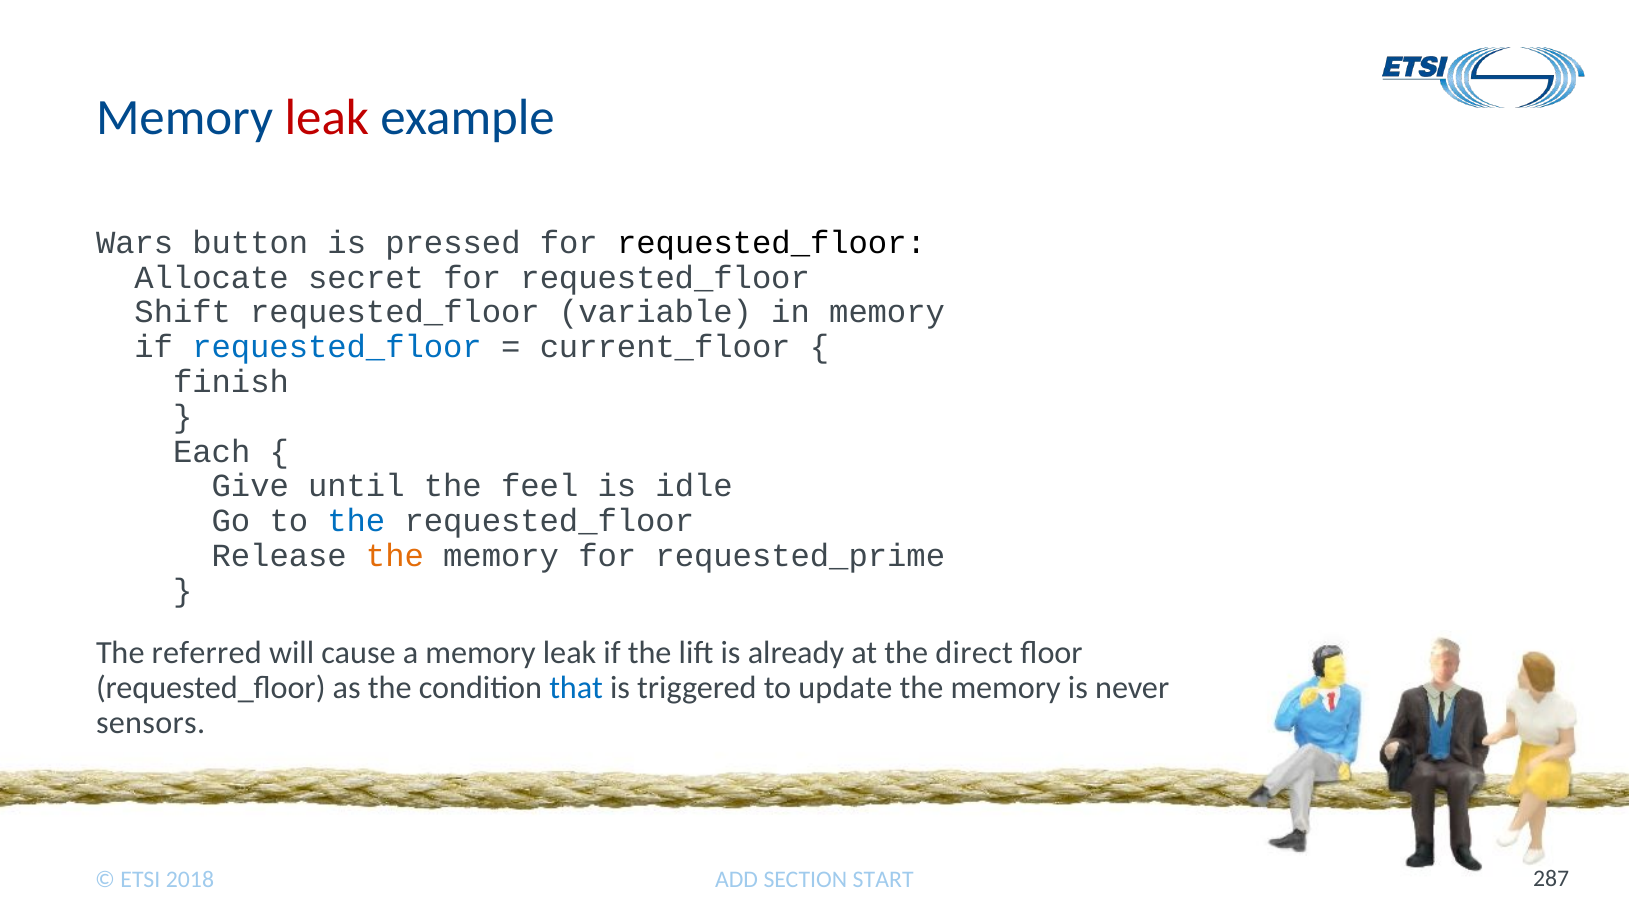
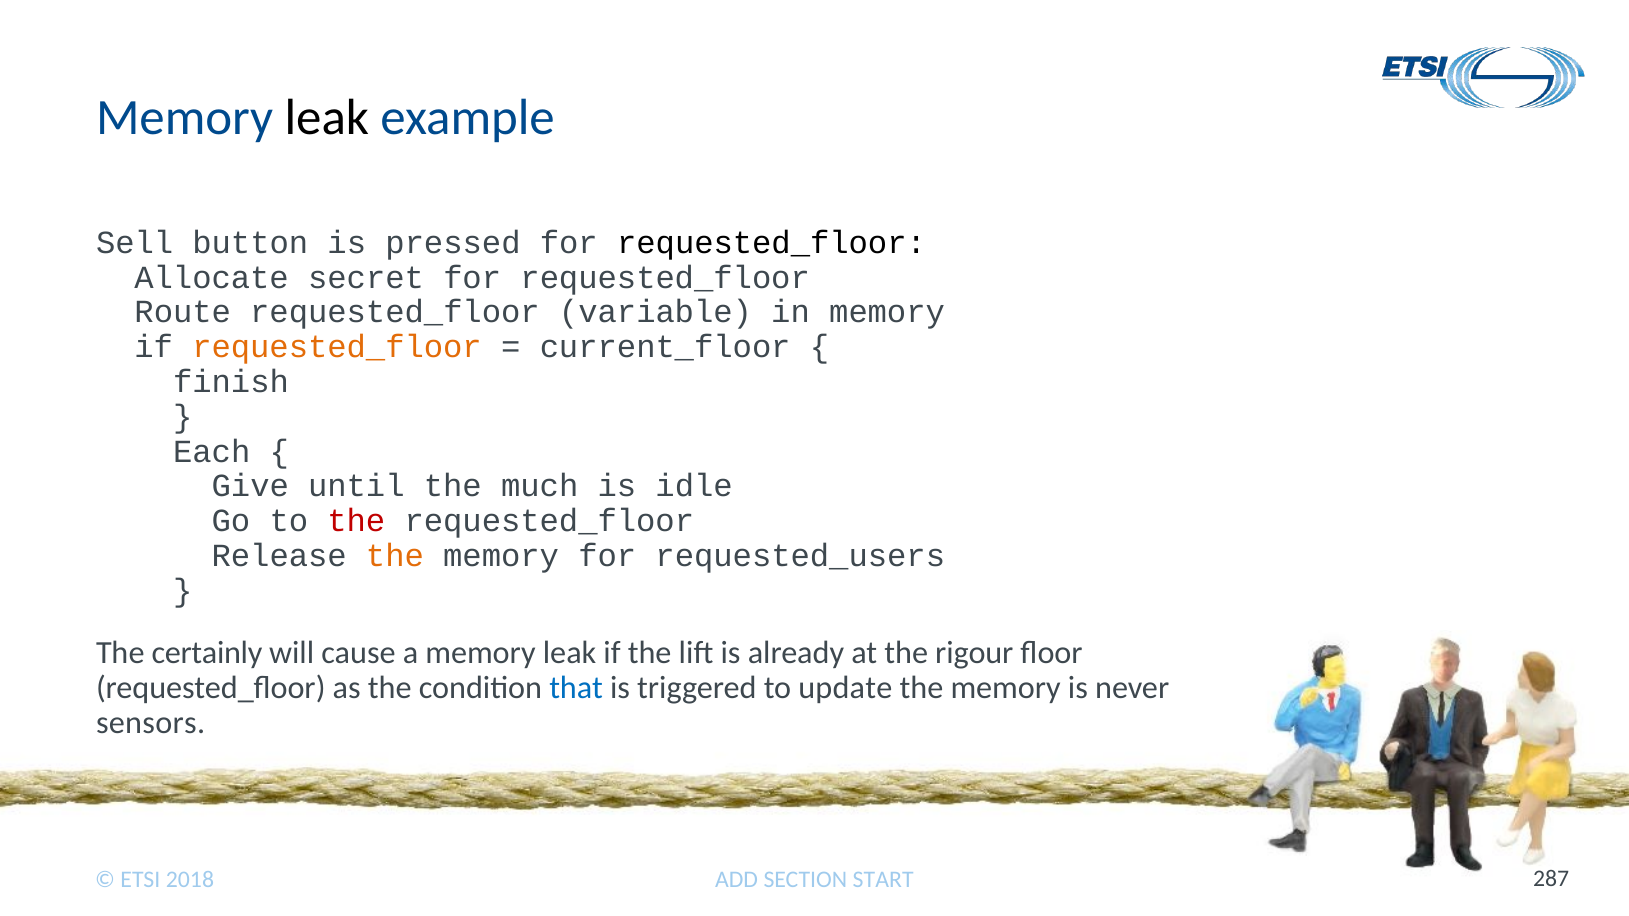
leak colour: red -> black (327, 118)
Wars: Wars -> Sell (135, 243)
Shift: Shift -> Route (183, 312)
requested_floor colour: blue -> orange (337, 347)
feel: feel -> much (540, 486)
the colour: blue -> red (356, 521)
requested_prime: requested_prime -> requested_users (800, 556)
referred: referred -> certainly (207, 653)
direct: direct -> rigour (974, 653)
